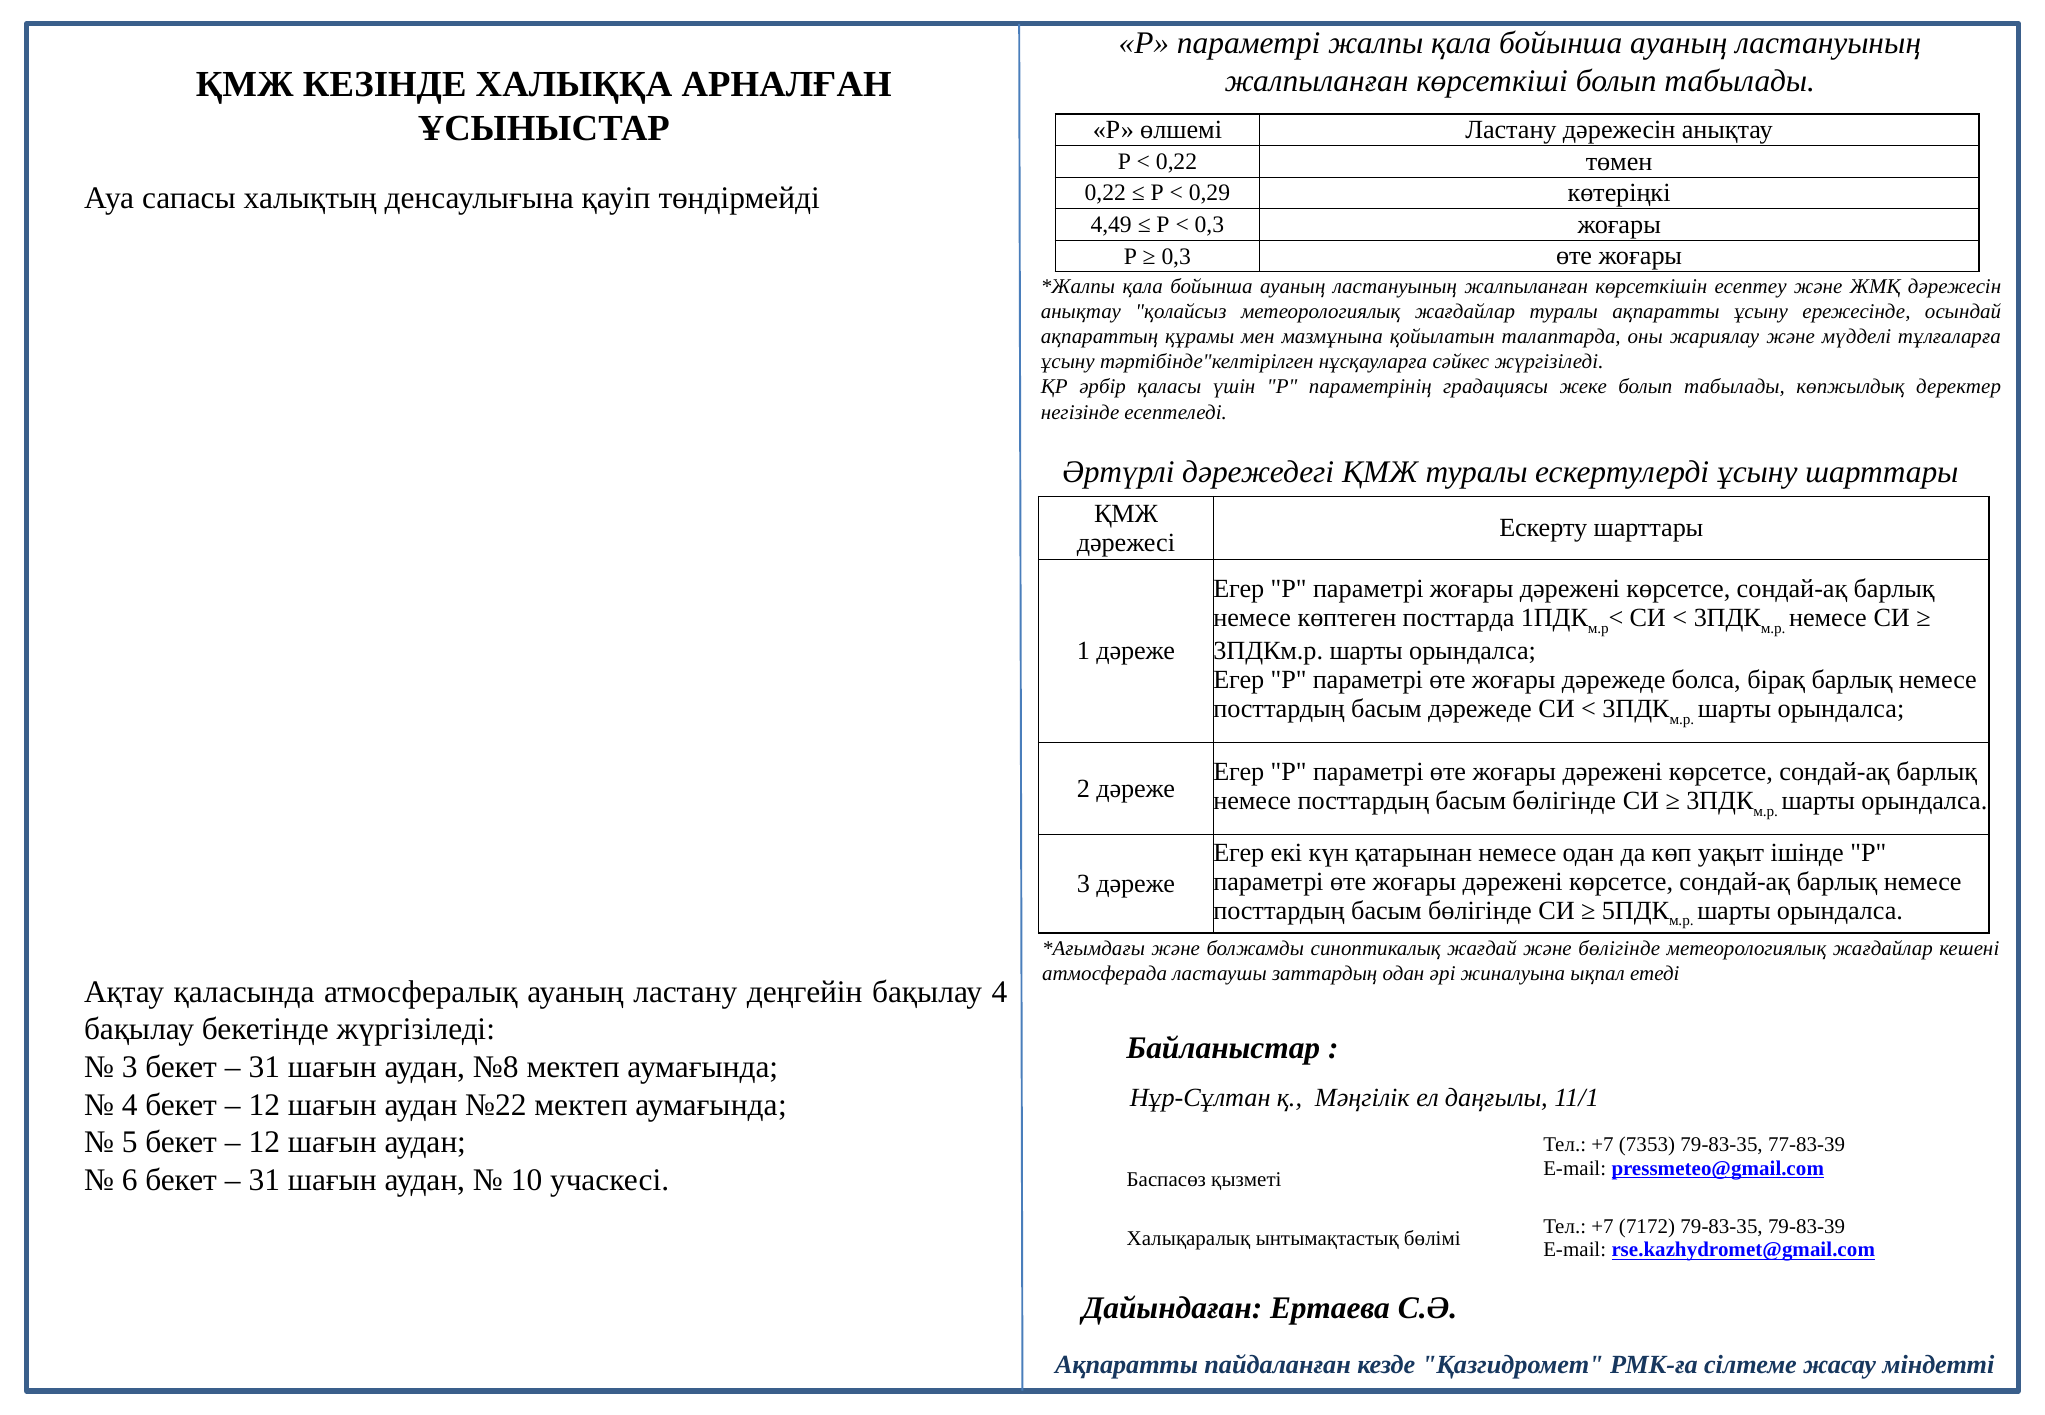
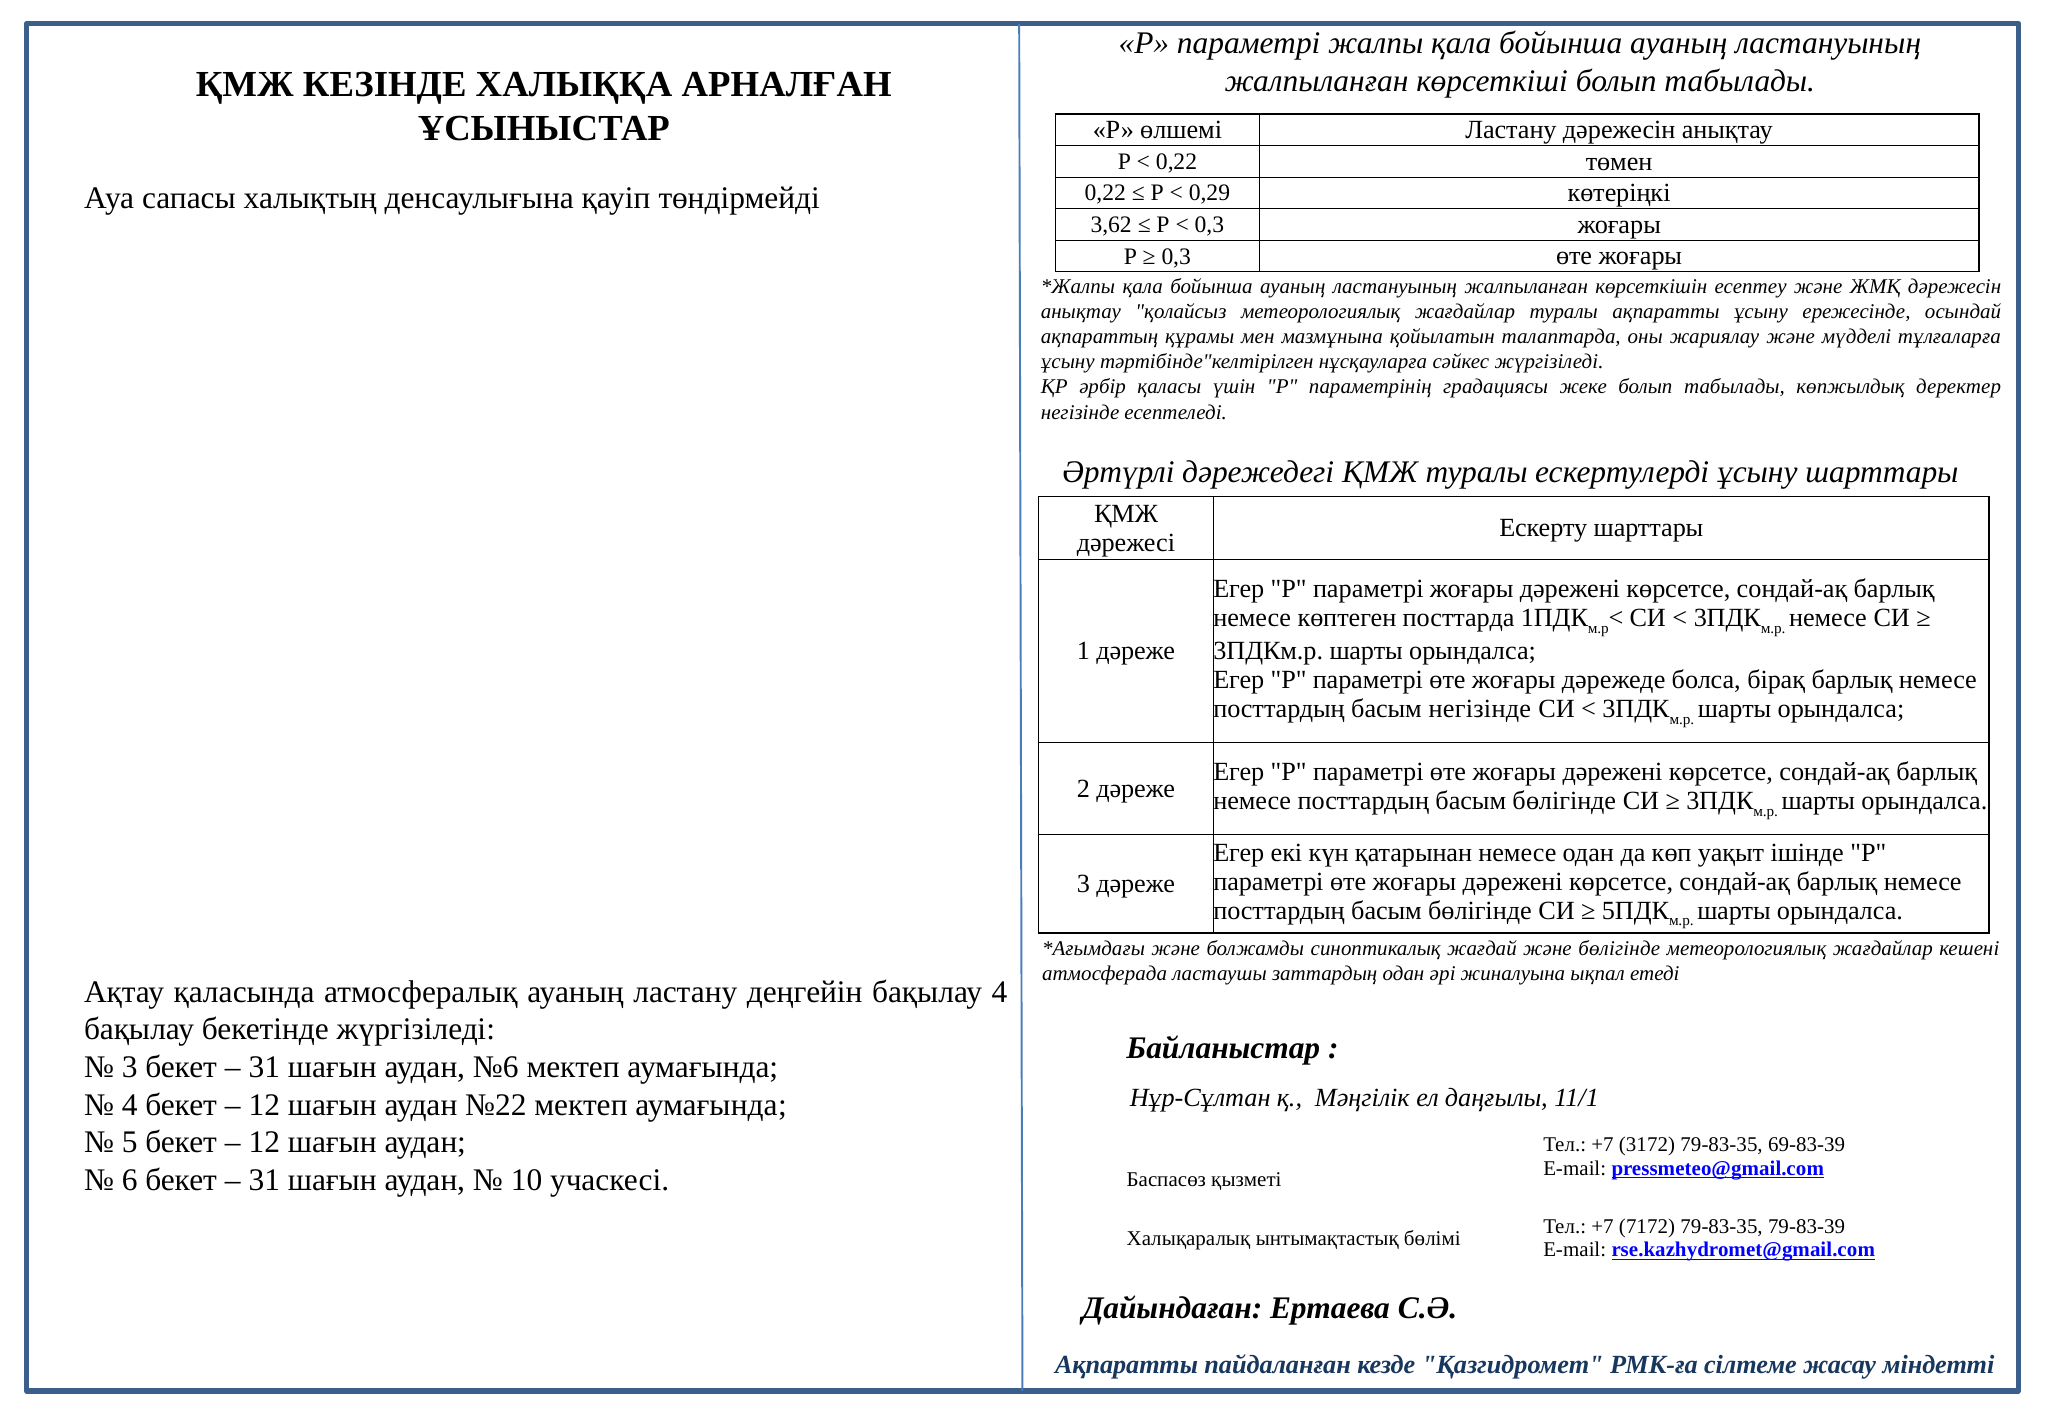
4,49: 4,49 -> 3,62 (1111, 225)
басым дәрежеде: дәрежеде -> негізінде (1480, 709)
№8: №8 -> №6 (496, 1068)
7353: 7353 -> 3172 (1647, 1145)
77-83-39: 77-83-39 -> 69-83-39 (1807, 1145)
